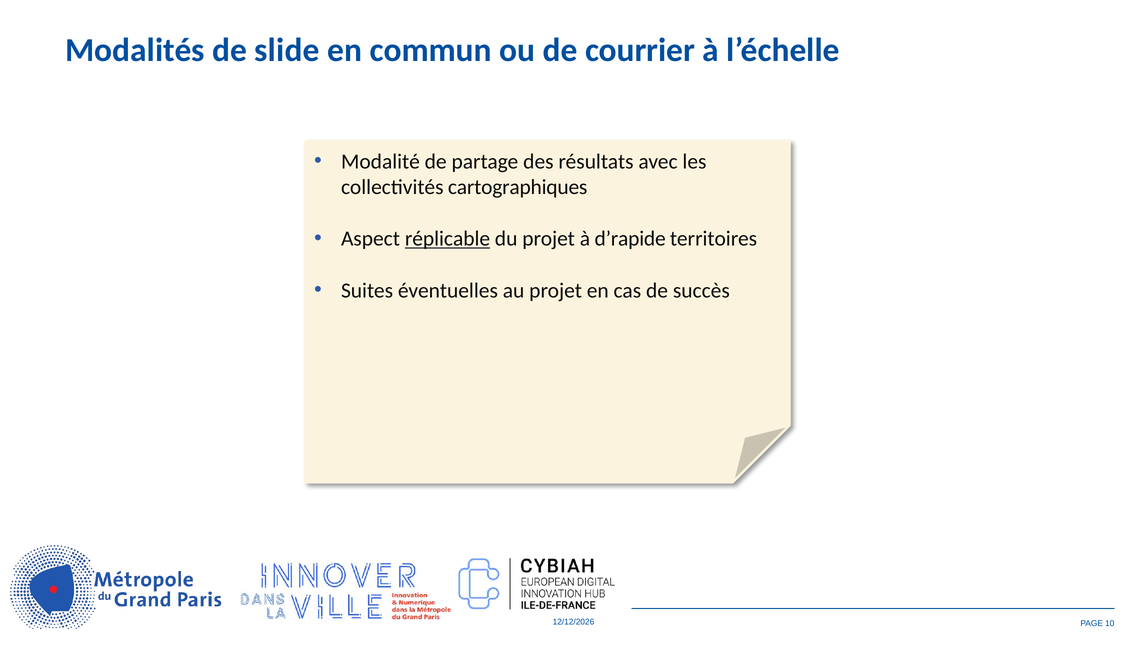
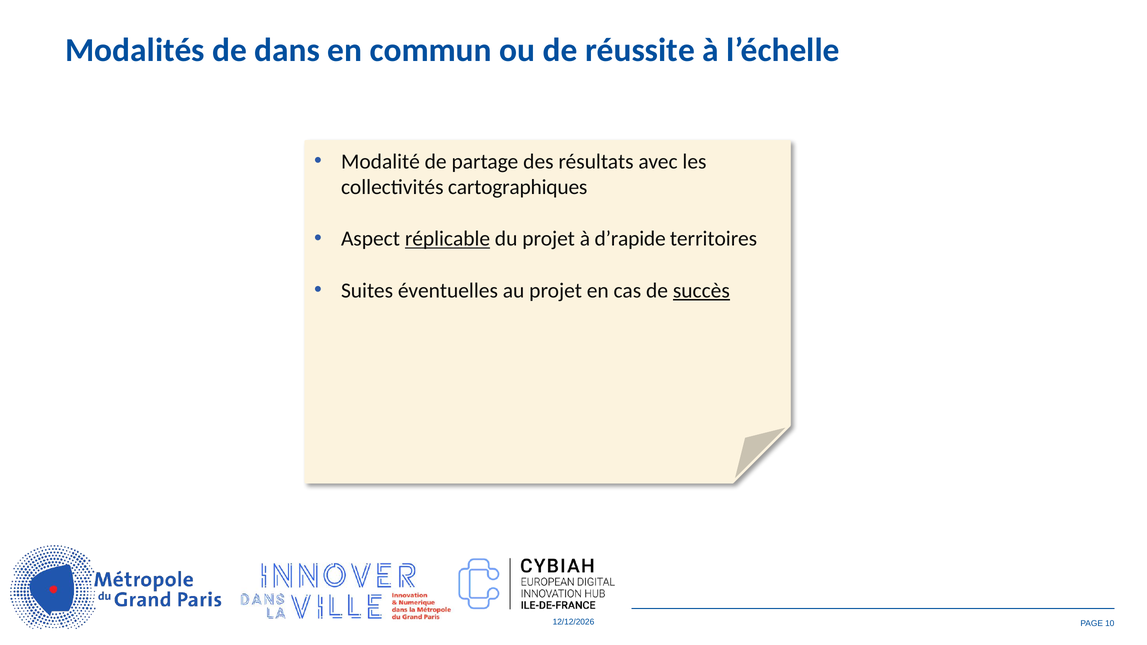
slide: slide -> dans (287, 50)
courrier: courrier -> réussite (640, 50)
succès underline: none -> present (701, 290)
